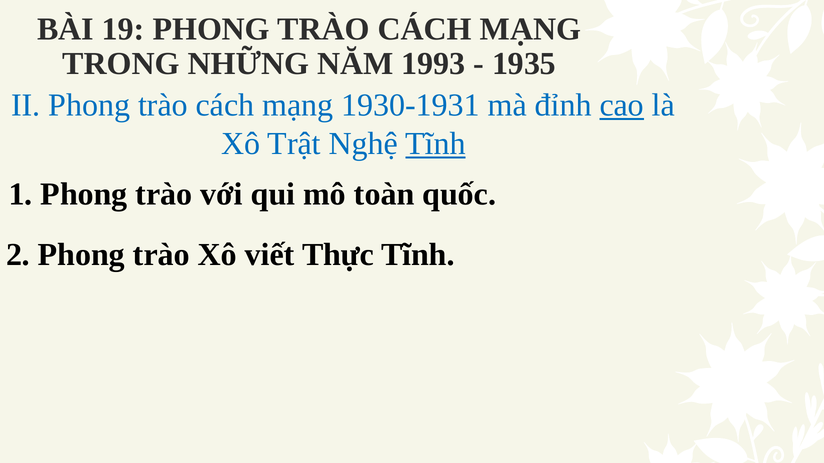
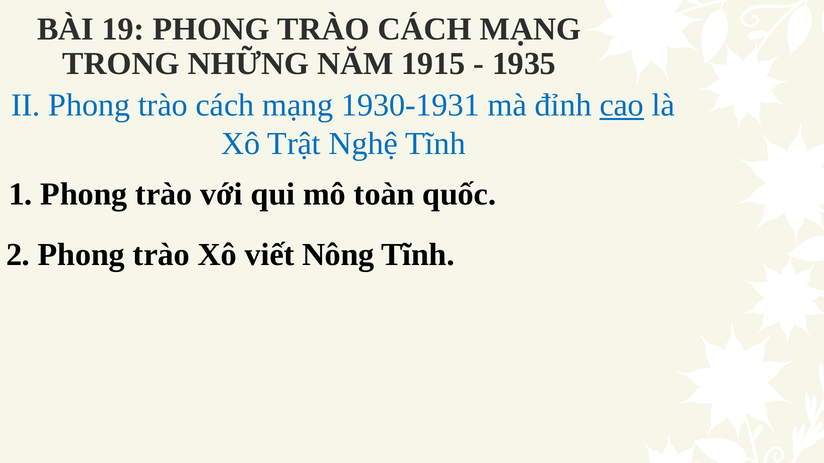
1993: 1993 -> 1915 (433, 64)
Tĩnh underline: present -> none (435, 144)
Thực: Thực -> Nông (338, 255)
